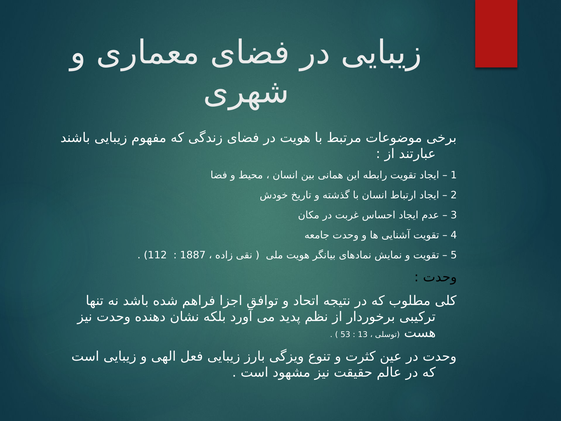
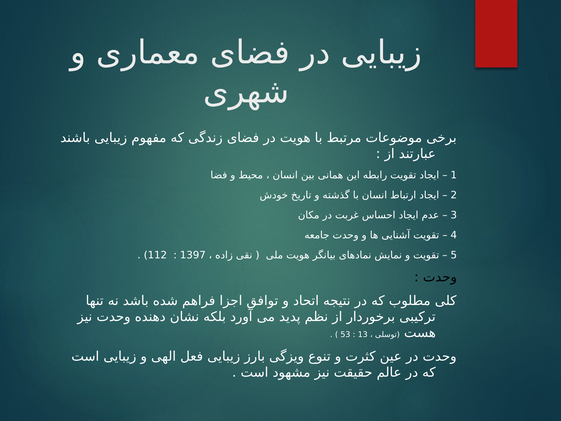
1887: 1887 -> 1397 (193, 255)
